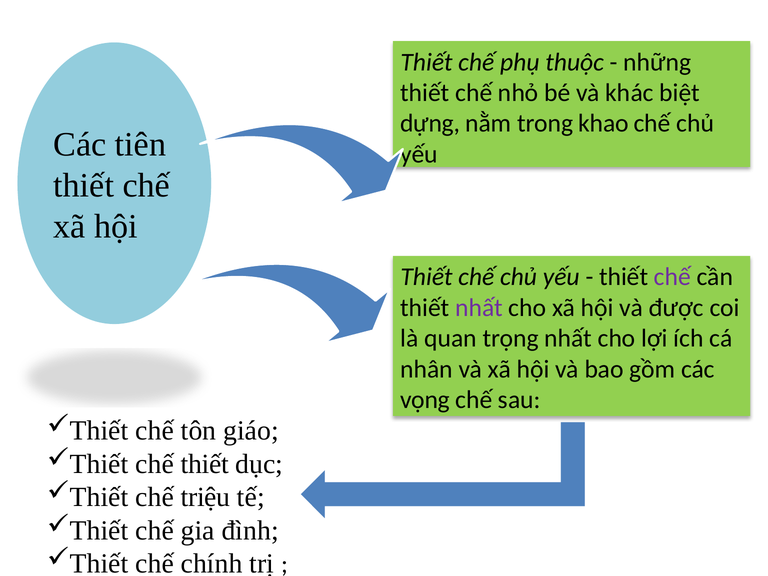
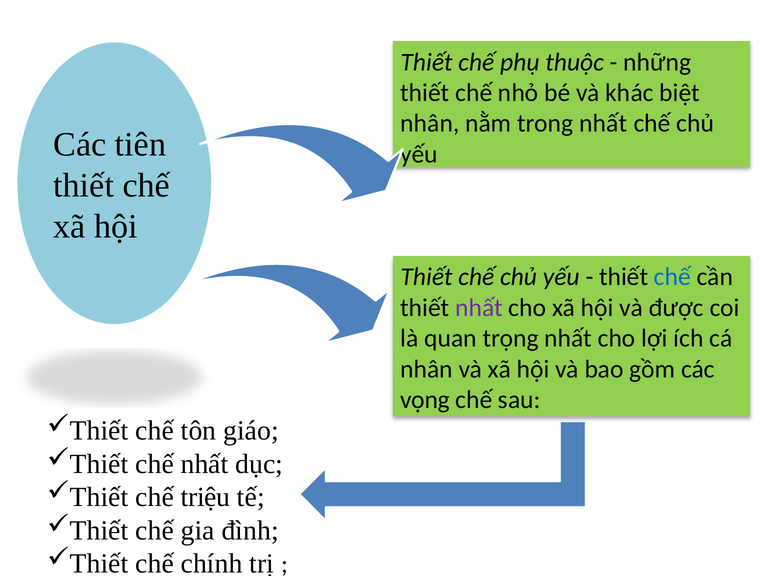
dựng: dựng -> nhân (430, 123)
trong khao: khao -> nhất (603, 123)
chế colour: purple -> blue (672, 277)
chế thiết: thiết -> nhất (205, 464)
